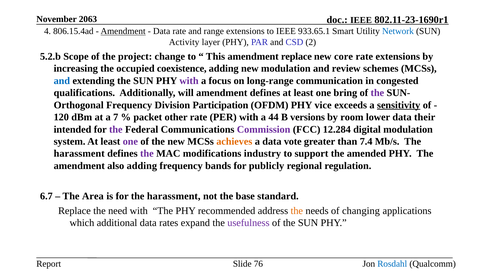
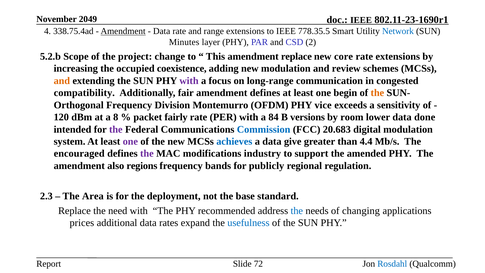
2063: 2063 -> 2049 (88, 19)
806.15.4ad: 806.15.4ad -> 338.75.4ad (73, 31)
933.65.1: 933.65.1 -> 778.35.5 (314, 31)
Activity: Activity -> Minutes (184, 42)
and colour: blue -> orange (62, 81)
qualifications: qualifications -> compatibility (84, 93)
will: will -> fair (186, 93)
bring: bring -> begin (345, 93)
the colour: purple -> orange (377, 93)
Participation: Participation -> Montemurro (220, 105)
sensitivity underline: present -> none (399, 105)
7: 7 -> 8 (116, 117)
other: other -> fairly (176, 117)
44: 44 -> 84 (274, 117)
their: their -> done (425, 117)
Commission colour: purple -> blue (264, 129)
12.284: 12.284 -> 20.683 (337, 129)
achieves colour: orange -> blue (234, 141)
vote: vote -> give (293, 141)
7.4: 7.4 -> 4.4 (366, 141)
harassment: harassment -> encouraged (79, 154)
also adding: adding -> regions (142, 166)
6.7: 6.7 -> 2.3 (46, 196)
for the harassment: harassment -> deployment (174, 196)
the colour: orange -> blue (297, 211)
which: which -> prices (82, 223)
usefulness colour: purple -> blue (248, 223)
76: 76 -> 72 (258, 264)
